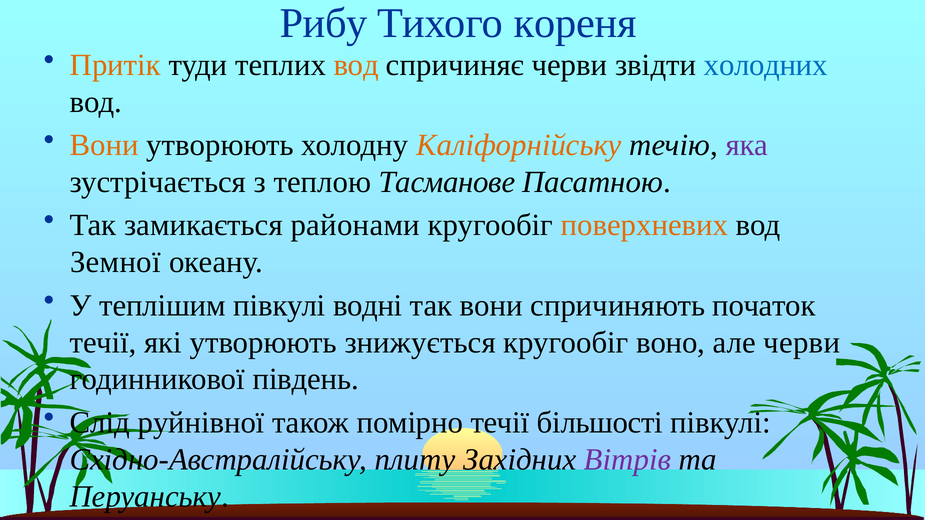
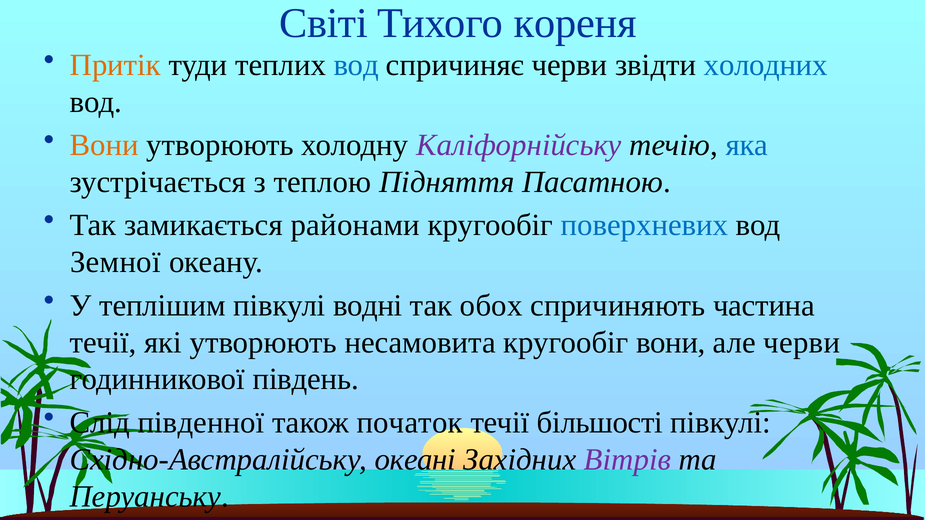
Рибу: Рибу -> Світі (323, 23)
вод colour: orange -> blue (356, 65)
Каліфорнійську colour: orange -> purple (519, 145)
яка colour: purple -> blue (747, 145)
Тасманове: Тасманове -> Підняття (447, 182)
поверхневих colour: orange -> blue (644, 225)
так вони: вони -> обох (491, 306)
початок: початок -> частина (764, 306)
знижується: знижується -> несамовита (420, 343)
кругообіг воно: воно -> вони (671, 343)
руйнівної: руйнівної -> південної (201, 423)
помірно: помірно -> початок (410, 423)
плиту: плиту -> океані (415, 460)
